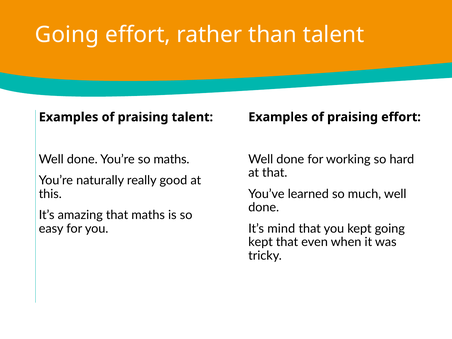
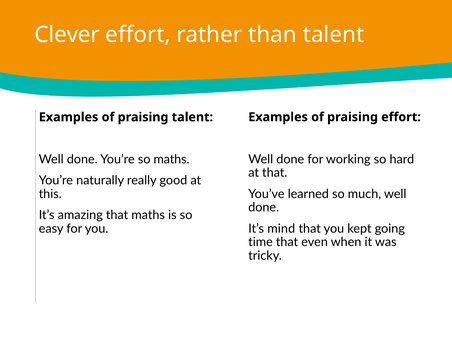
Going: Going -> Clever (67, 35)
kept: kept -> time (261, 242)
